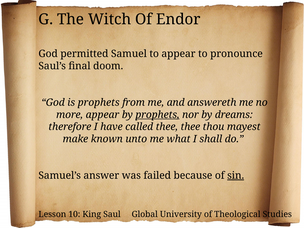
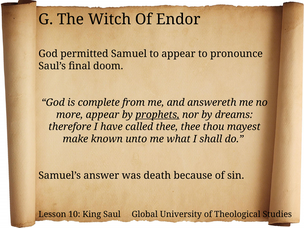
is prophets: prophets -> complete (99, 103)
failed: failed -> death (157, 175)
sin underline: present -> none (236, 175)
